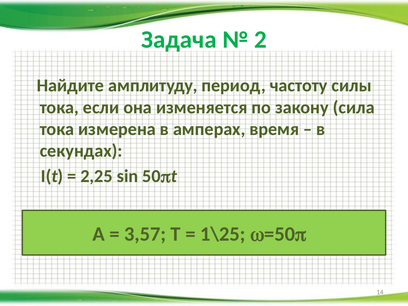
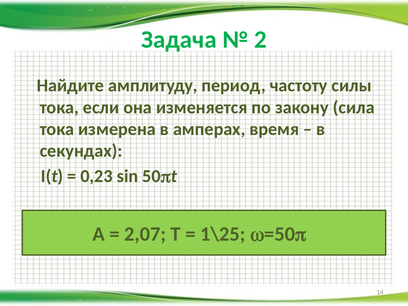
2,25: 2,25 -> 0,23 (97, 176)
3,57: 3,57 -> 2,07 (145, 234)
